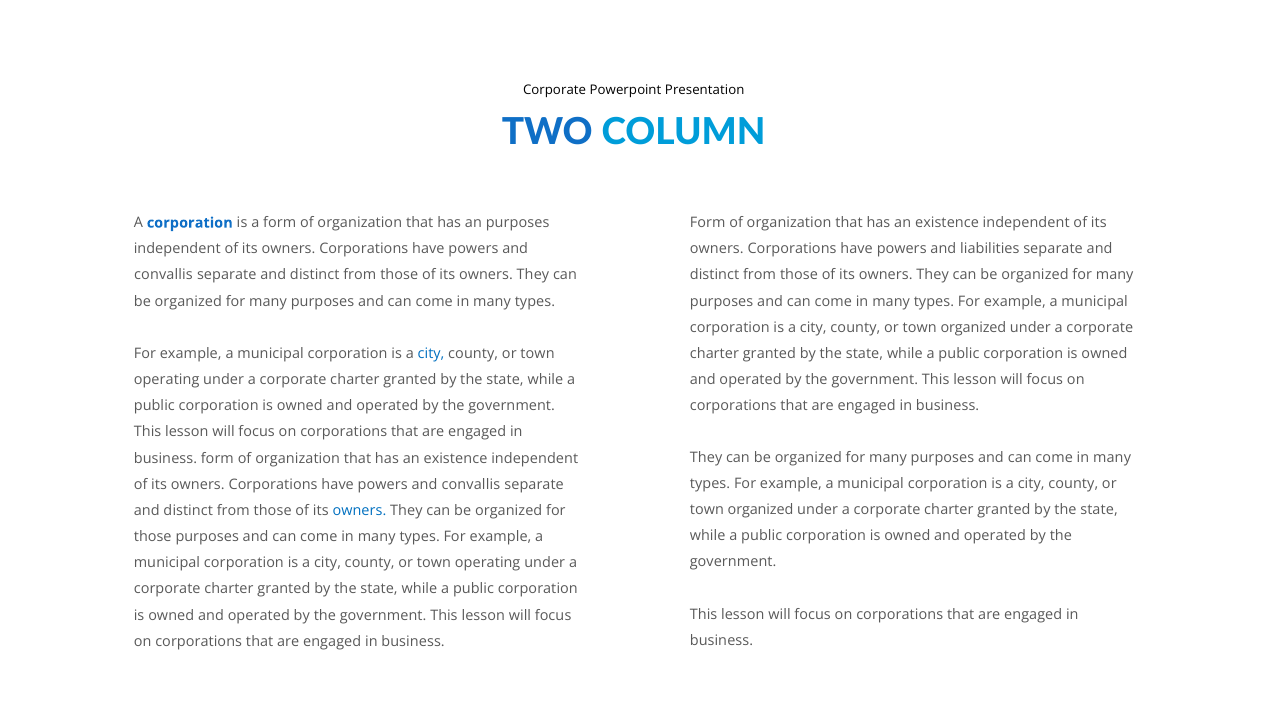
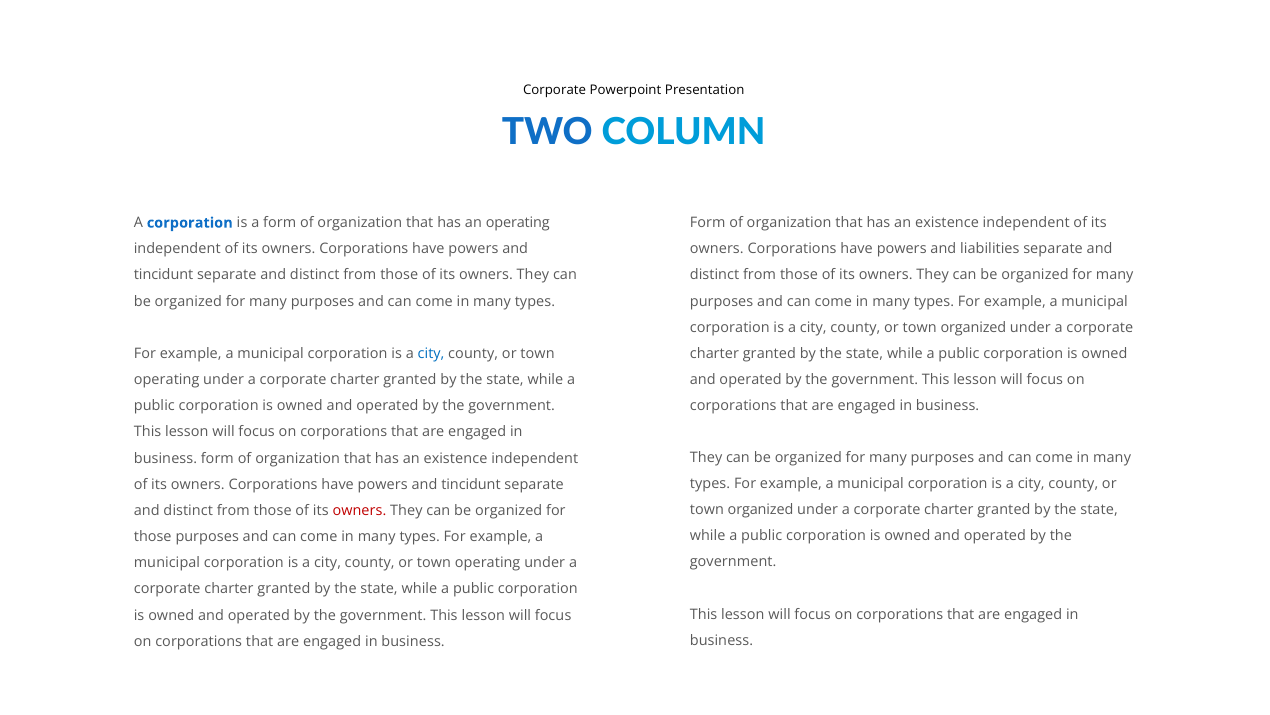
an purposes: purposes -> operating (518, 223)
convallis: convallis -> tincidunt (164, 275)
convallis: convallis -> tincidunt (471, 484)
owners colour: blue -> red (359, 510)
